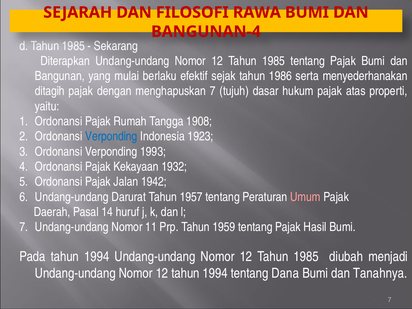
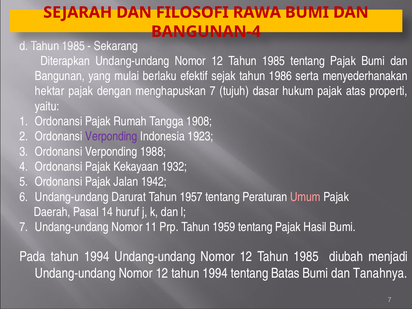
ditagih: ditagih -> hektar (50, 91)
Verponding colour: blue -> purple (111, 136)
1993: 1993 -> 1988 (153, 152)
Dana: Dana -> Batas (285, 273)
